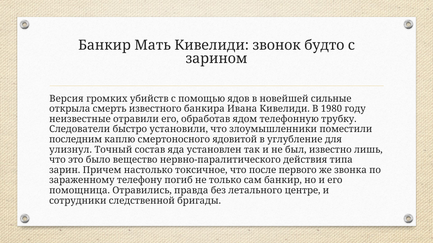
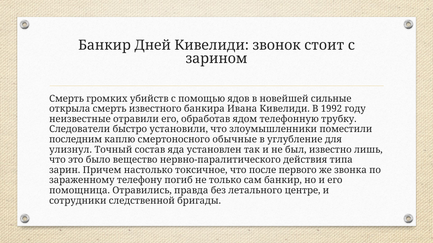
Мать: Мать -> Дней (153, 45)
будто: будто -> стоит (324, 45)
Версия: Версия -> Смерть (67, 99)
1980: 1980 -> 1992 (331, 109)
ядовитой: ядовитой -> обычные (235, 140)
